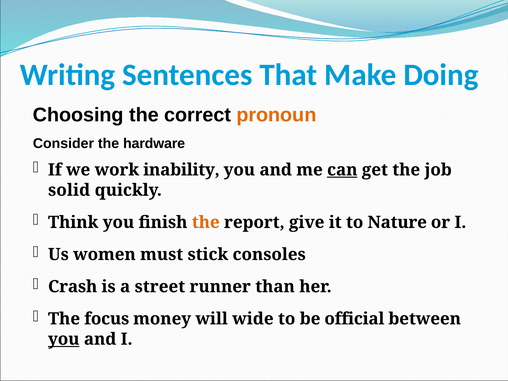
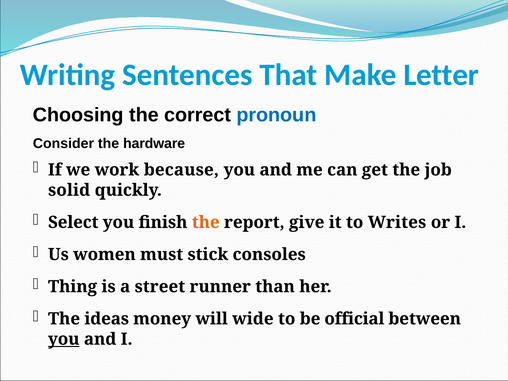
Doing: Doing -> Letter (441, 75)
pronoun colour: orange -> blue (276, 115)
inability: inability -> because (181, 170)
can underline: present -> none (342, 170)
Think: Think -> Select (73, 222)
Nature: Nature -> Writes (397, 222)
Crash: Crash -> Thing (73, 287)
focus: focus -> ideas (107, 319)
